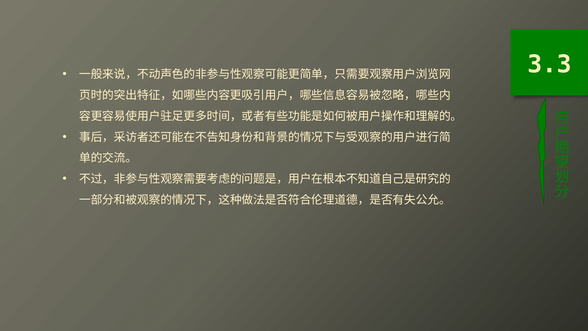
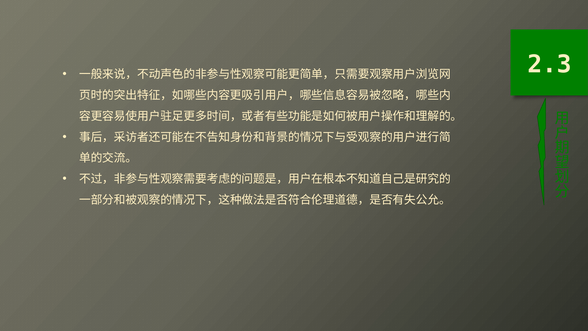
3.3: 3.3 -> 2.3 (550, 64)
